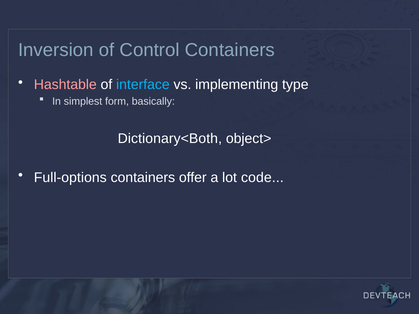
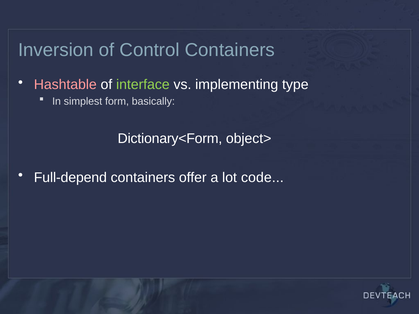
interface colour: light blue -> light green (143, 85)
Dictionary<Both: Dictionary<Both -> Dictionary<Form (170, 139)
Full-options: Full-options -> Full-depend (70, 178)
